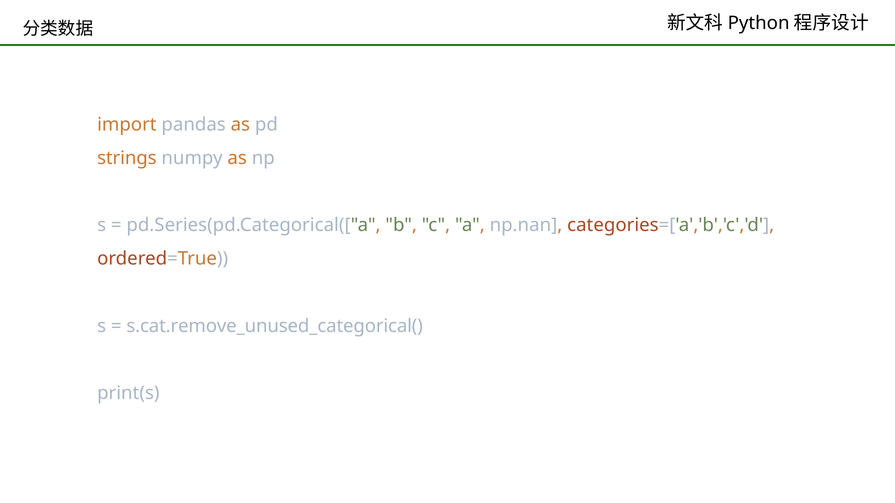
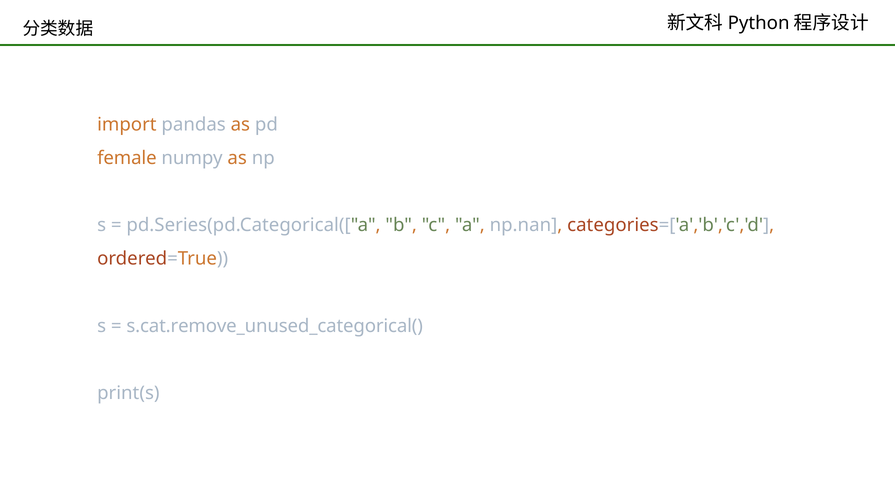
strings: strings -> female (127, 158)
